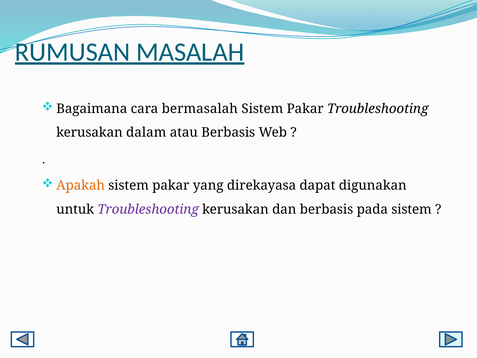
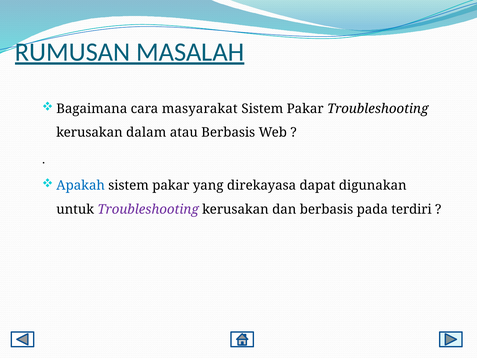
bermasalah: bermasalah -> masyarakat (200, 109)
Apakah colour: orange -> blue (81, 185)
pada sistem: sistem -> terdiri (412, 209)
